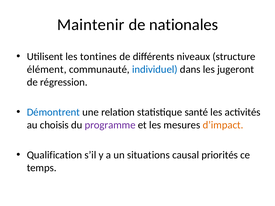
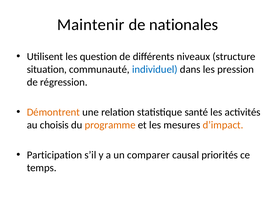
tontines: tontines -> question (99, 57)
élément: élément -> situation (47, 70)
jugeront: jugeront -> pression (236, 70)
Démontrent colour: blue -> orange (53, 112)
programme colour: purple -> orange (110, 125)
Qualification: Qualification -> Participation (54, 155)
situations: situations -> comparer (148, 155)
